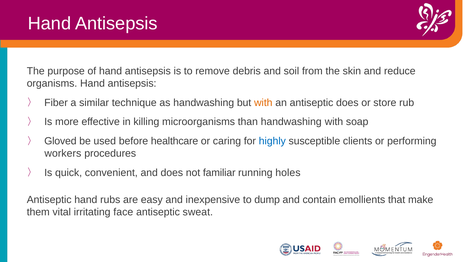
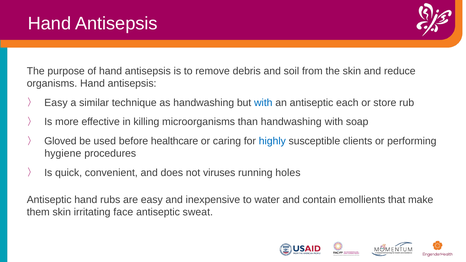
Fiber: Fiber -> Easy (56, 103)
with colour: orange -> blue (263, 103)
antiseptic does: does -> each (347, 103)
workers: workers -> hygiene (63, 154)
familiar: familiar -> viruses (219, 173)
dump: dump -> water (267, 200)
them vital: vital -> skin (62, 212)
